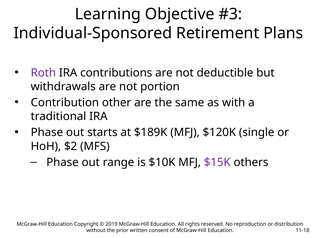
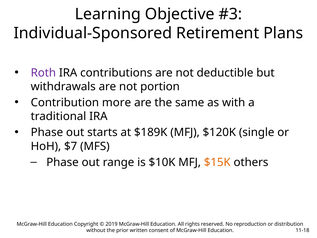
other: other -> more (117, 102)
$2: $2 -> $7 (71, 146)
$15K colour: purple -> orange (217, 162)
